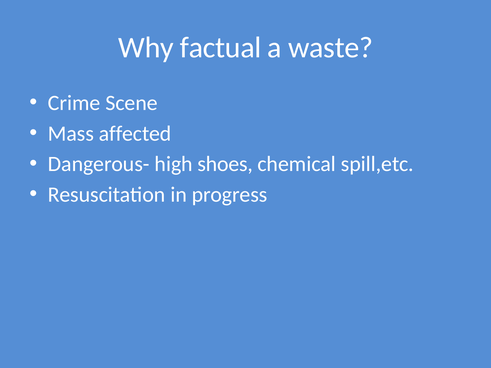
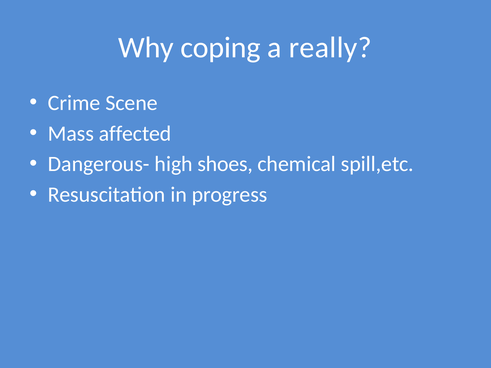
factual: factual -> coping (221, 48)
waste: waste -> really (330, 48)
